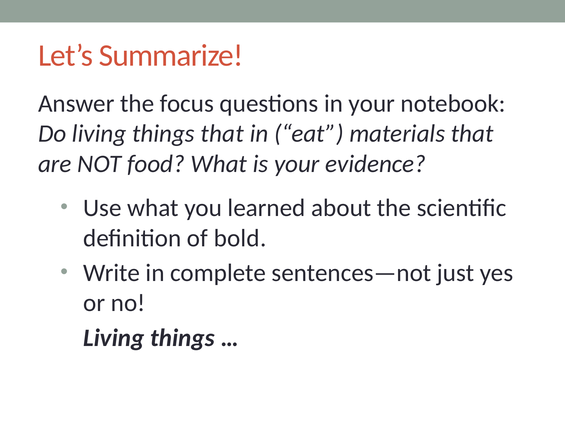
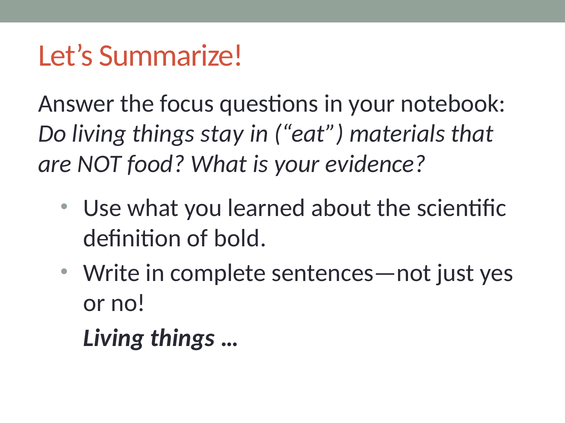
things that: that -> stay (222, 134)
